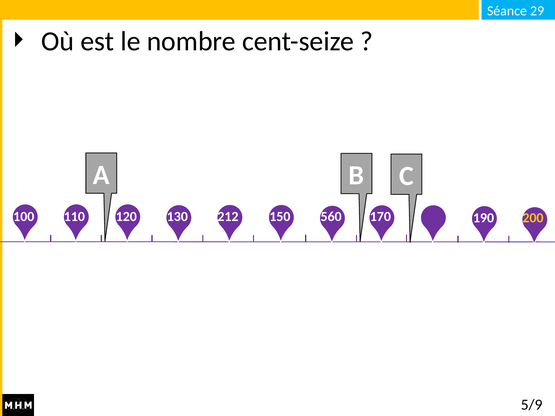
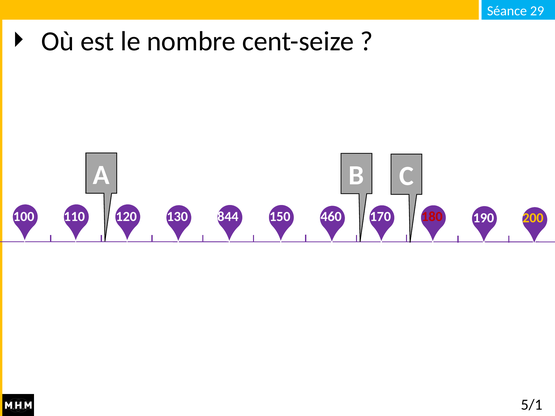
212: 212 -> 844 (228, 217)
560: 560 -> 460 (331, 217)
180 colour: purple -> red (432, 217)
5/9: 5/9 -> 5/1 (532, 405)
